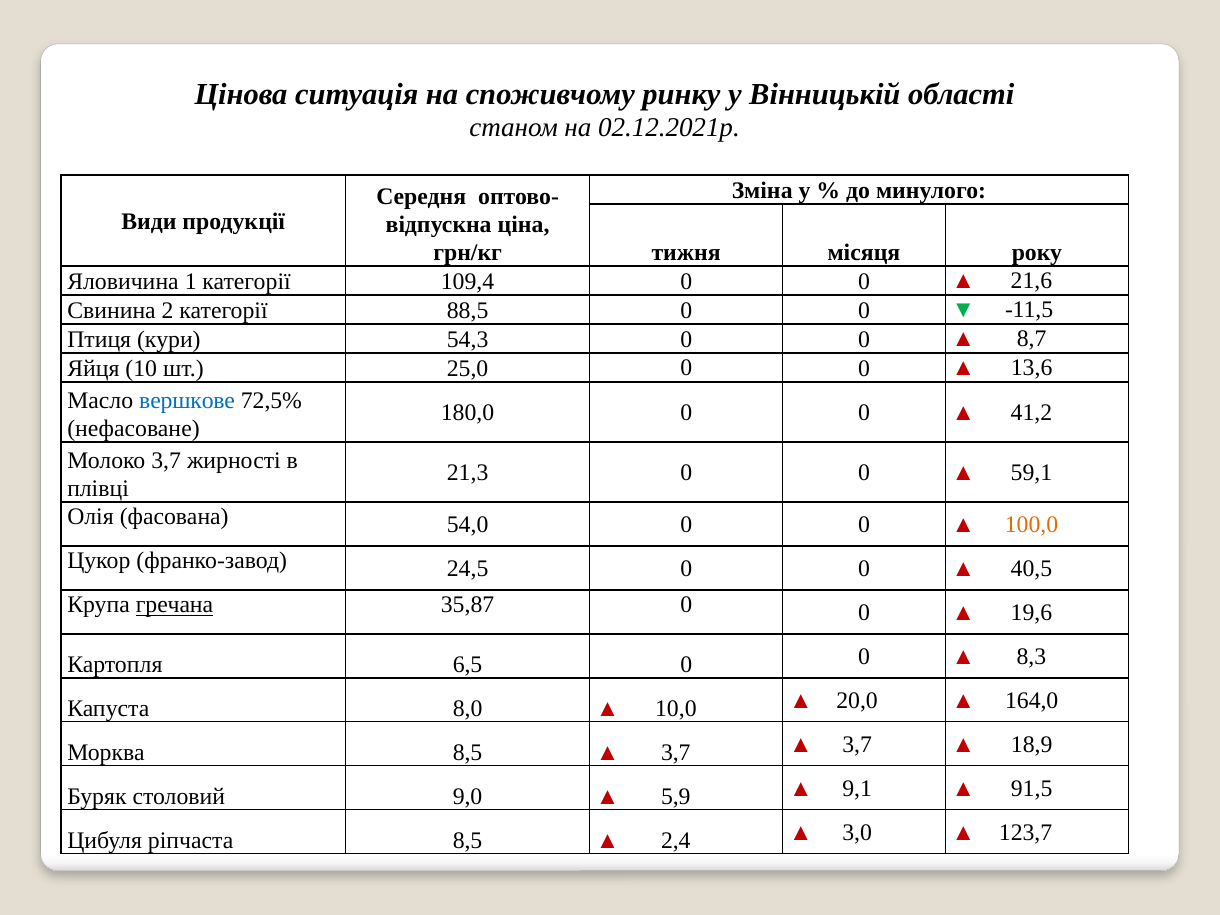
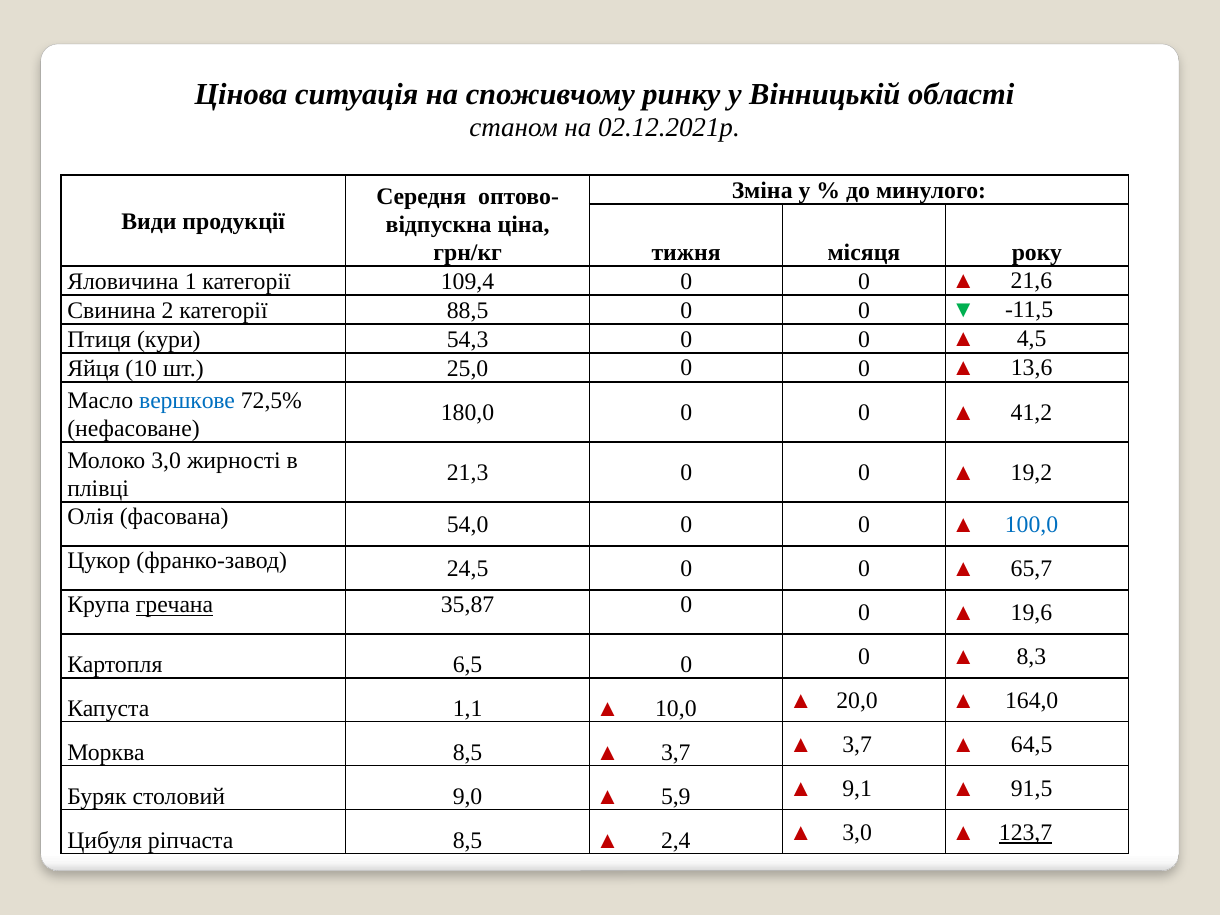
8,7: 8,7 -> 4,5 (1032, 339)
Молоко 3,7: 3,7 -> 3,0 (166, 461)
59,1: 59,1 -> 19,2 (1031, 472)
100,0 colour: orange -> blue (1031, 525)
40,5: 40,5 -> 65,7 (1031, 569)
8,0: 8,0 -> 1,1 (468, 709)
18,9: 18,9 -> 64,5 (1032, 745)
123,7 underline: none -> present (1026, 833)
